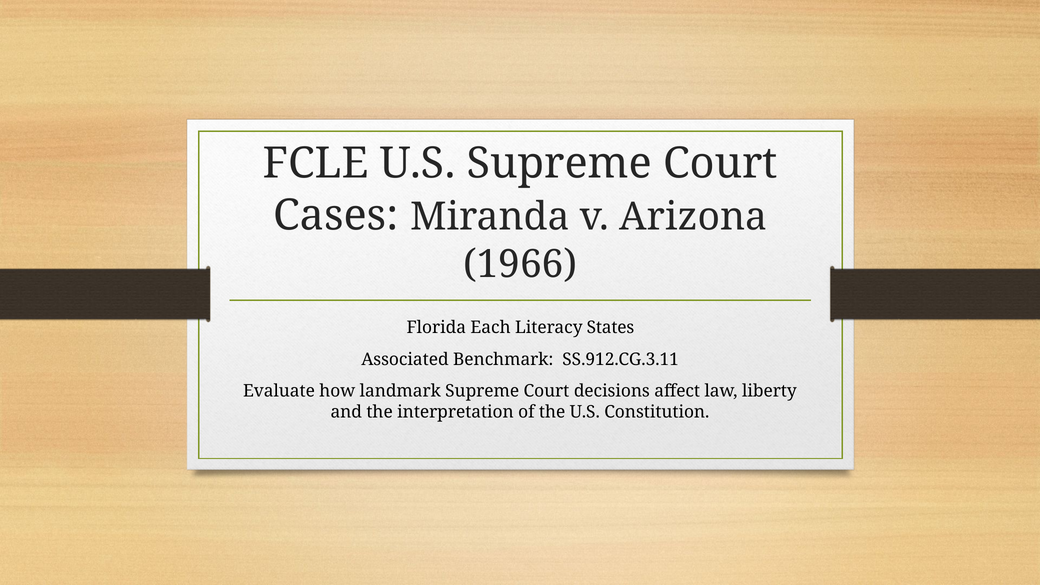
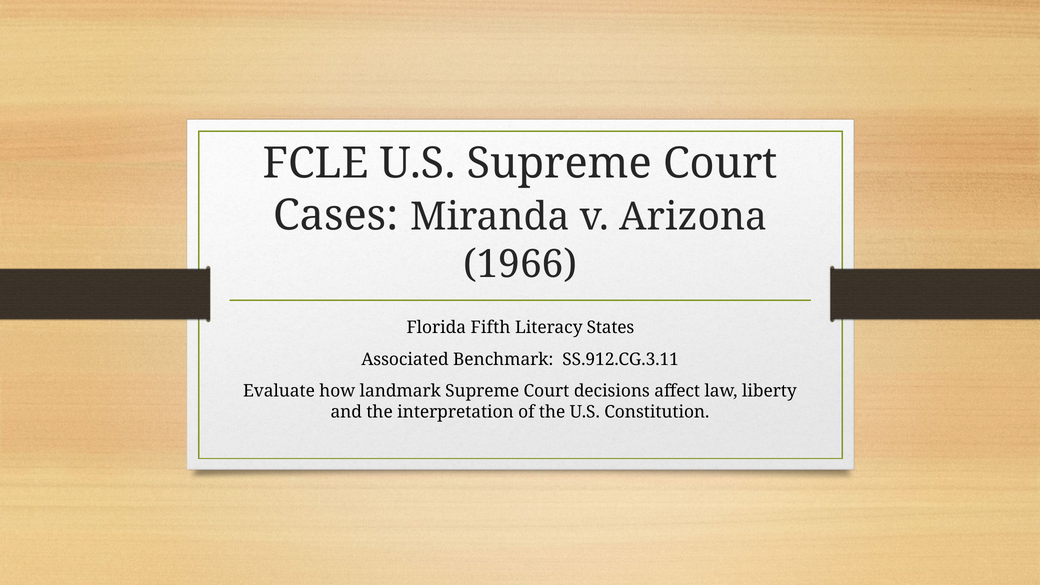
Each: Each -> Fifth (490, 328)
